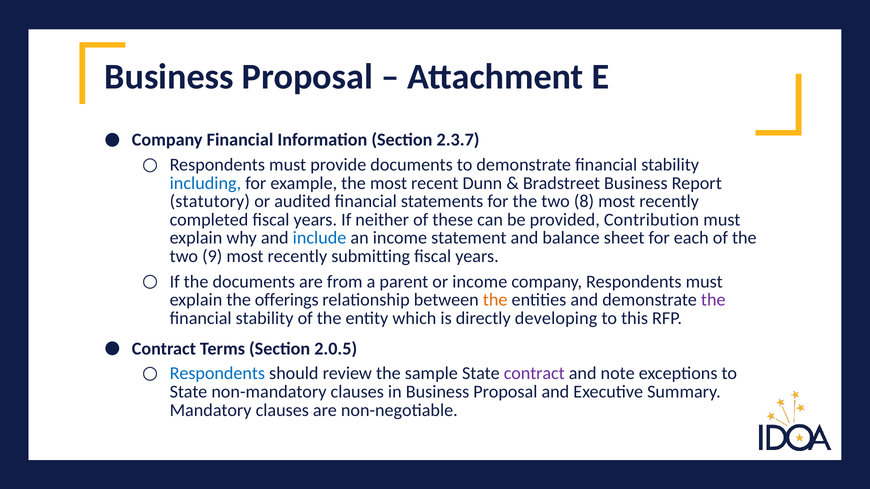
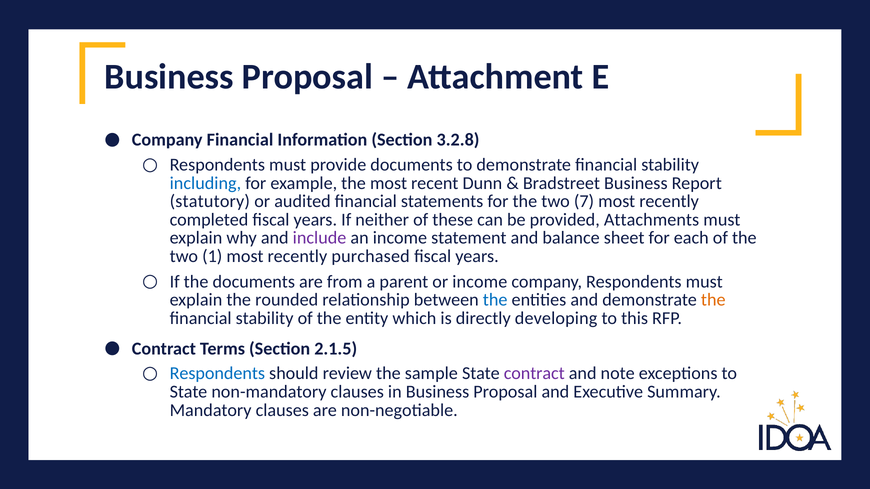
2.3.7: 2.3.7 -> 3.2.8 (458, 140)
8: 8 -> 7 (584, 202)
Contribution: Contribution -> Attachments (652, 220)
include colour: blue -> purple (320, 238)
9: 9 -> 1 (212, 256)
submitting: submitting -> purchased (371, 256)
offerings: offerings -> rounded (287, 300)
the colour: orange -> blue (495, 300)
the colour: purple -> orange (713, 300)
2.0.5: 2.0.5 -> 2.1.5 (336, 349)
